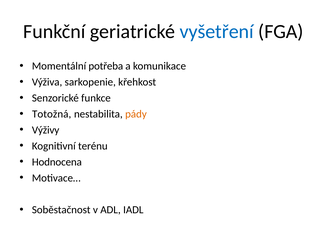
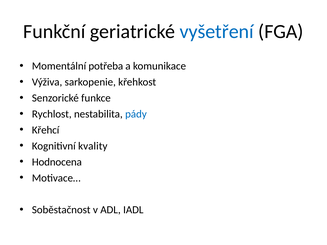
Totožná: Totožná -> Rychlost (52, 114)
pády colour: orange -> blue (136, 114)
Výživy: Výživy -> Křehcí (46, 130)
terénu: terénu -> kvality (93, 146)
